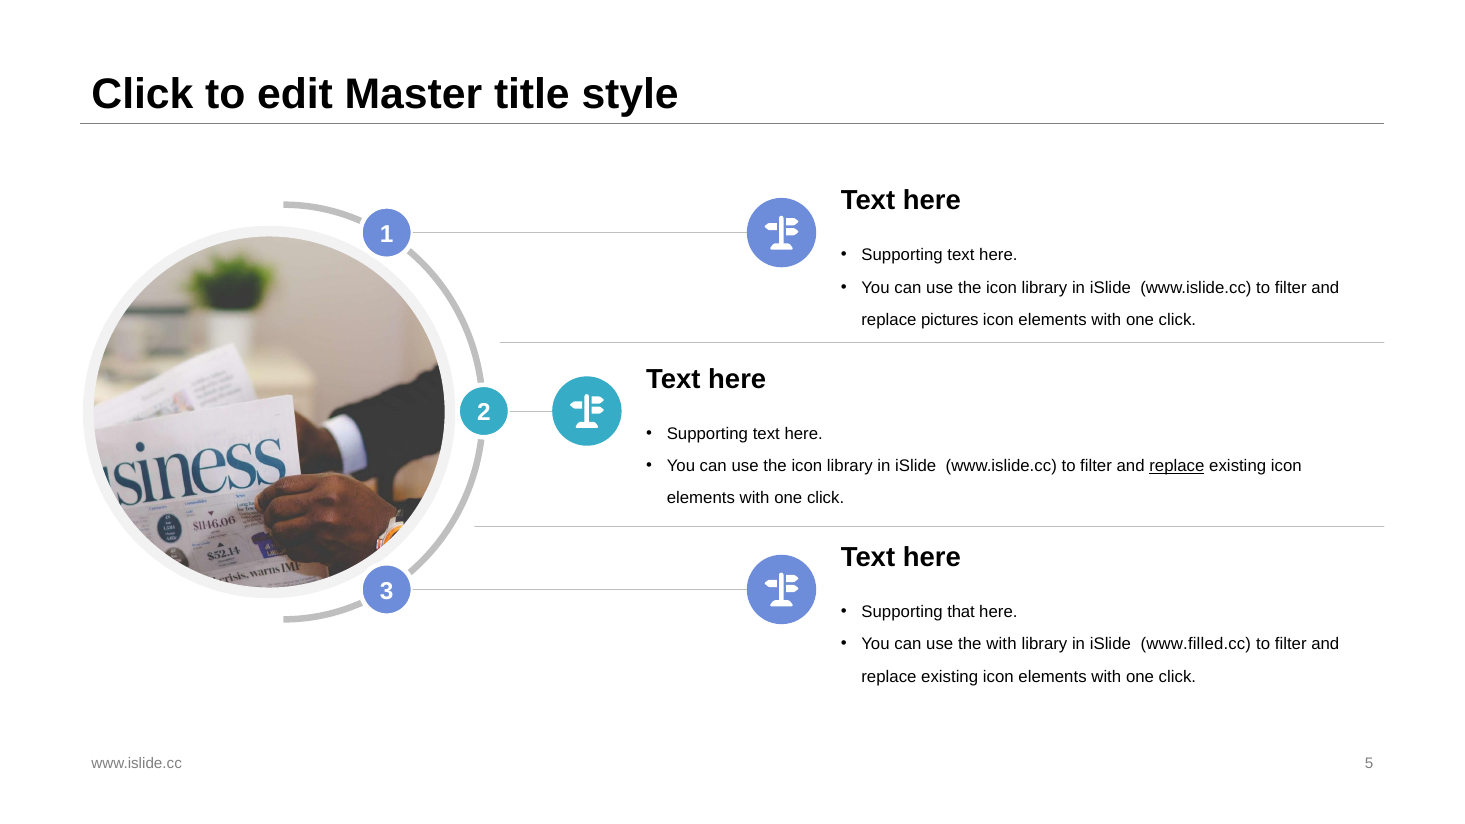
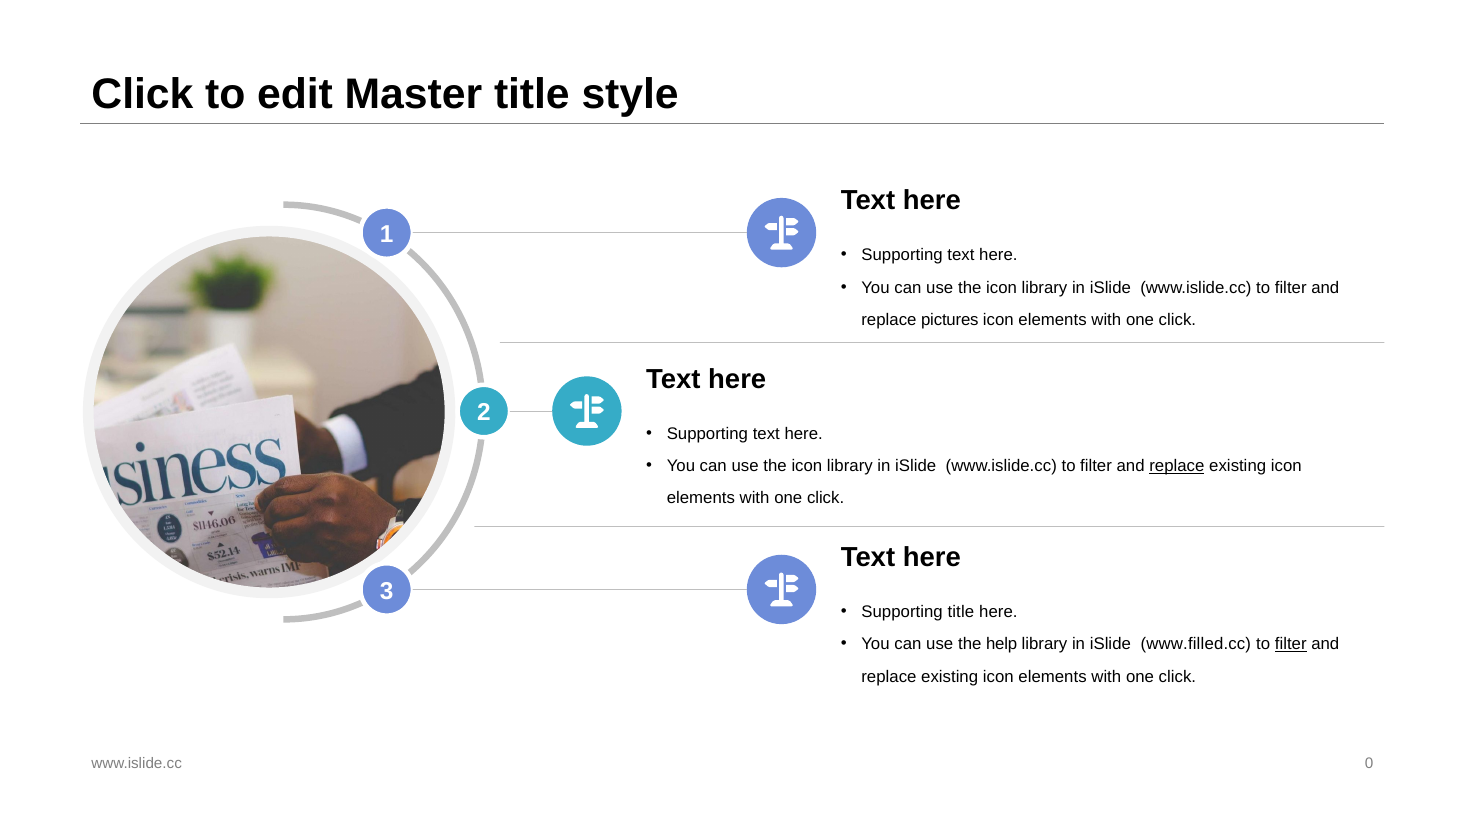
Supporting that: that -> title (961, 612)
the with: with -> help (1002, 644)
filter underline: none -> present (1291, 644)
5: 5 -> 0 (1369, 763)
